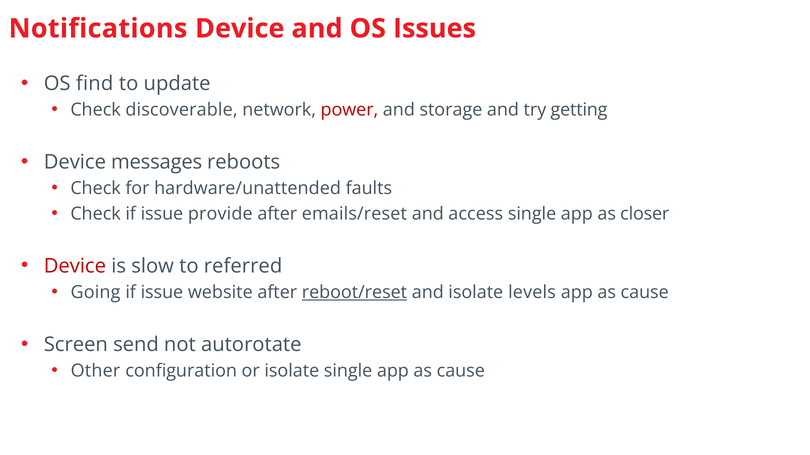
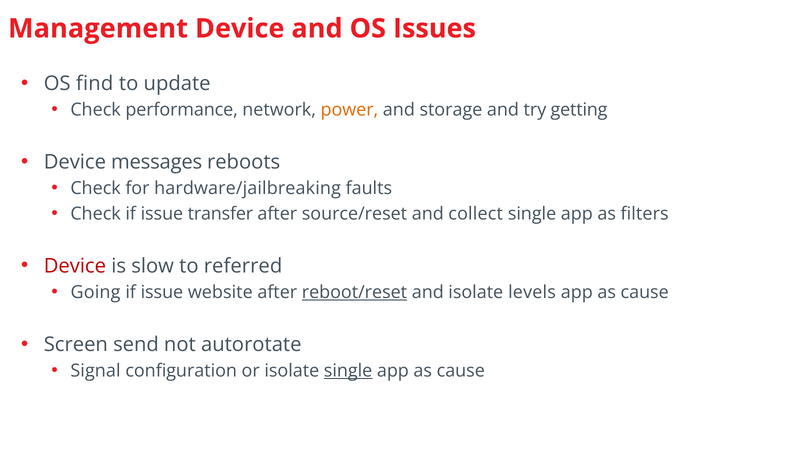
Notifications: Notifications -> Management (98, 29)
discoverable: discoverable -> performance (182, 110)
power colour: red -> orange (349, 110)
hardware/unattended: hardware/unattended -> hardware/jailbreaking (248, 189)
provide: provide -> transfer (220, 214)
emails/reset: emails/reset -> source/reset (354, 214)
access: access -> collect (476, 214)
closer: closer -> filters (645, 214)
Other: Other -> Signal (96, 371)
single underline: none -> present (348, 371)
